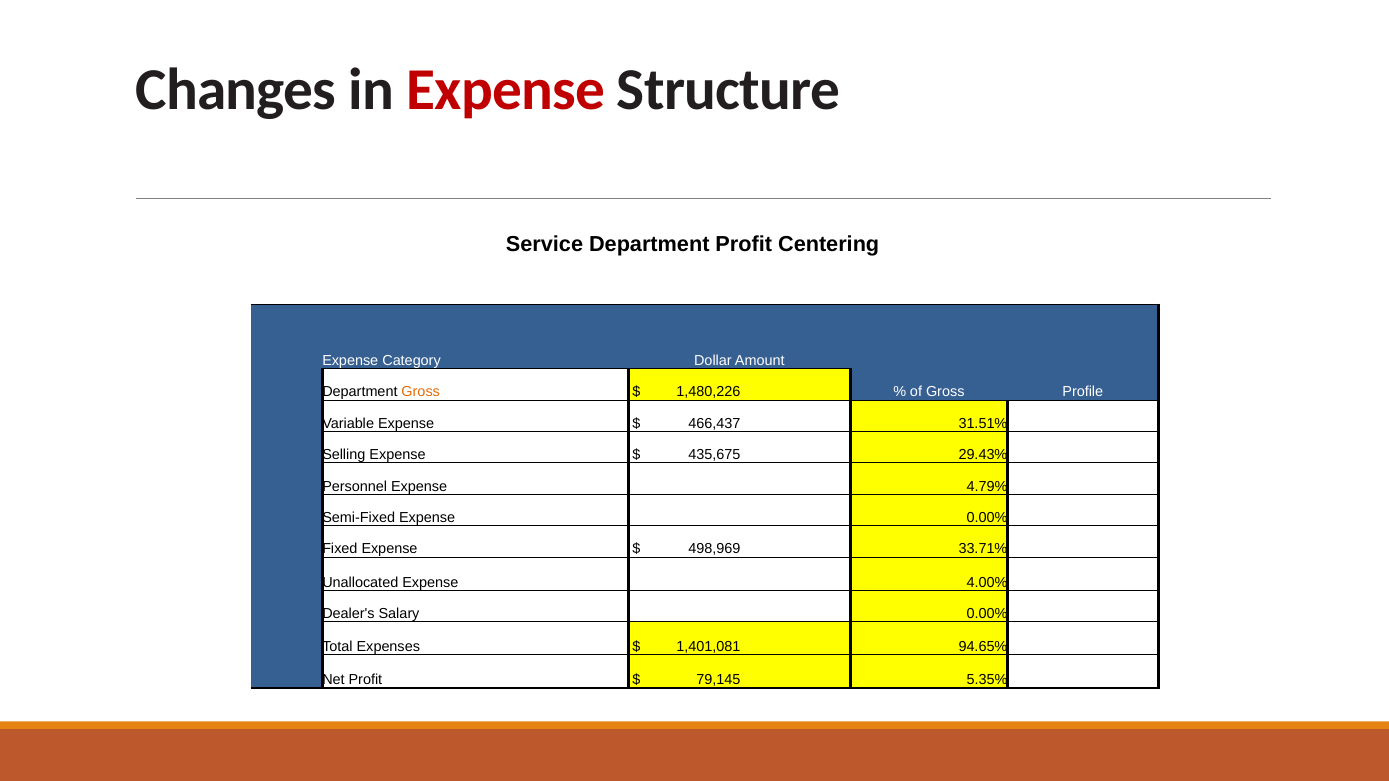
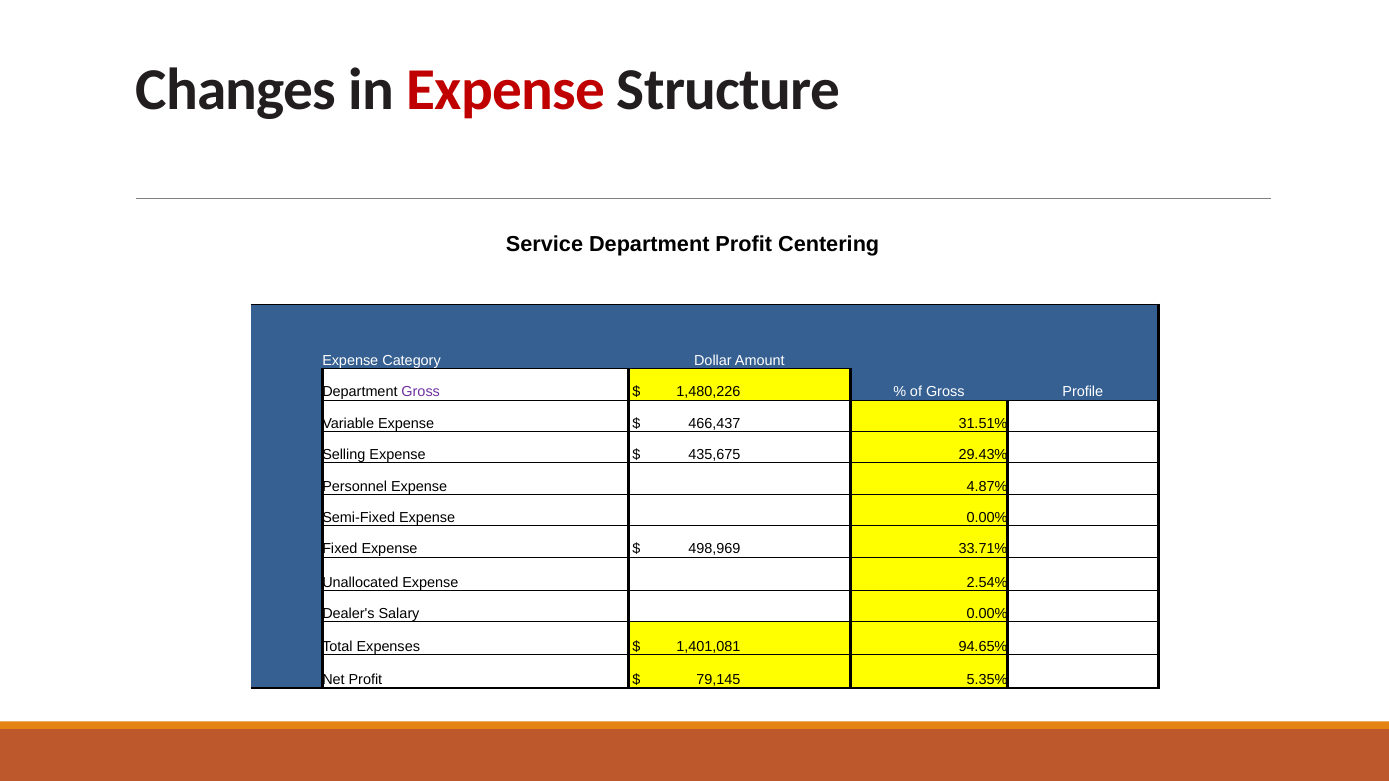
Gross colour: orange -> purple (421, 392)
4.79%: 4.79% -> 4.87% (987, 486)
4.00%: 4.00% -> 2.54% (987, 582)
